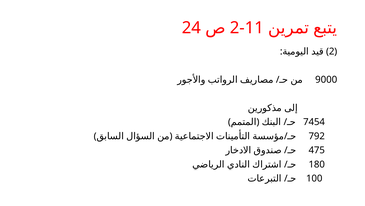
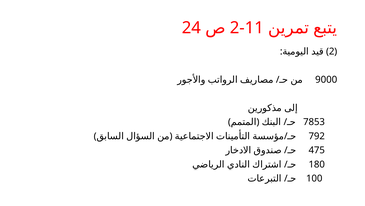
7454: 7454 -> 7853 (314, 122)
